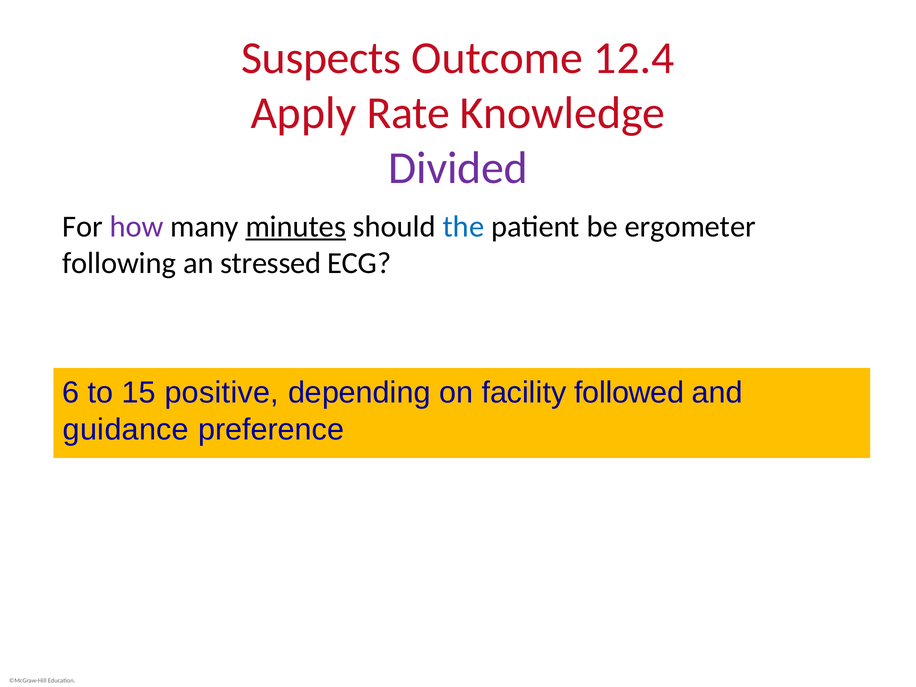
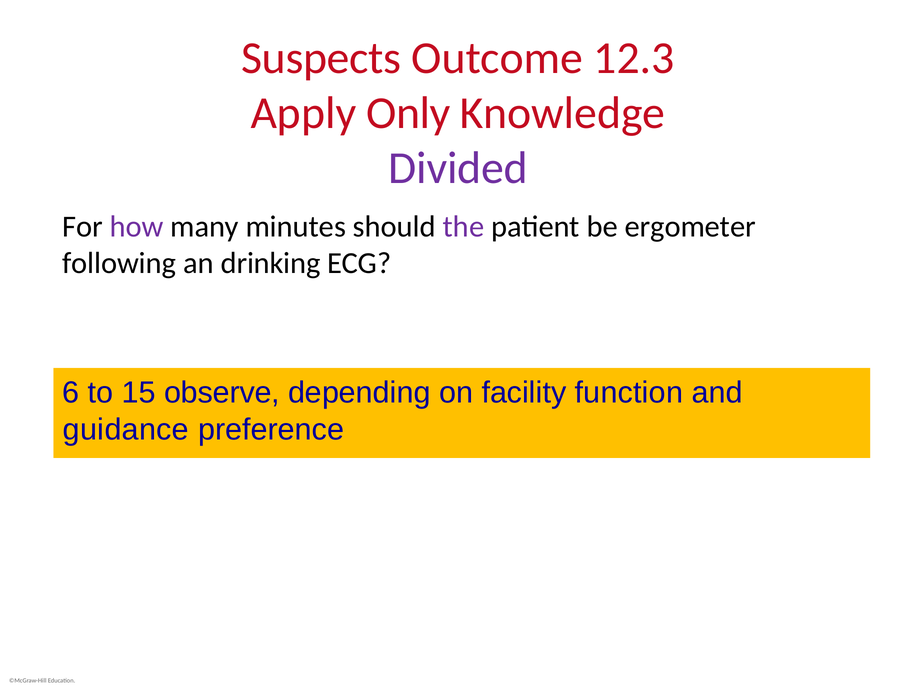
12.4: 12.4 -> 12.3 (634, 58)
Rate: Rate -> Only (408, 113)
minutes underline: present -> none (296, 226)
the colour: blue -> purple (463, 226)
stressed: stressed -> drinking (271, 263)
positive: positive -> observe (222, 393)
followed: followed -> function (629, 393)
